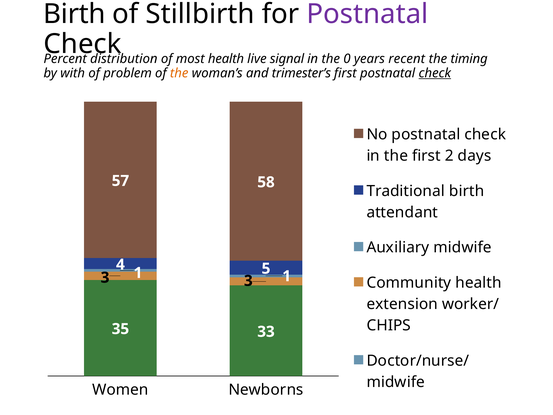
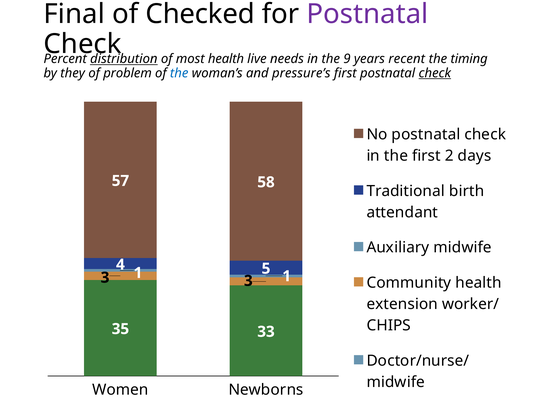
Birth: Birth -> Final (74, 14)
Stillbirth: Stillbirth -> Checked (200, 14)
distribution underline: none -> present (124, 59)
signal: signal -> needs (287, 59)
0: 0 -> 9 (347, 59)
with: with -> they (73, 73)
the colour: orange -> blue (179, 73)
trimester’s: trimester’s -> pressure’s (301, 73)
